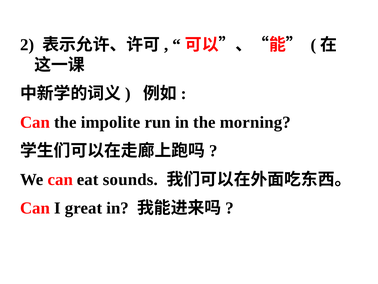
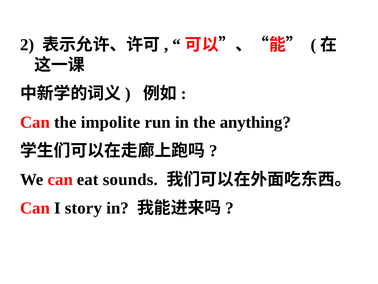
morning: morning -> anything (255, 122)
great: great -> story (83, 208)
